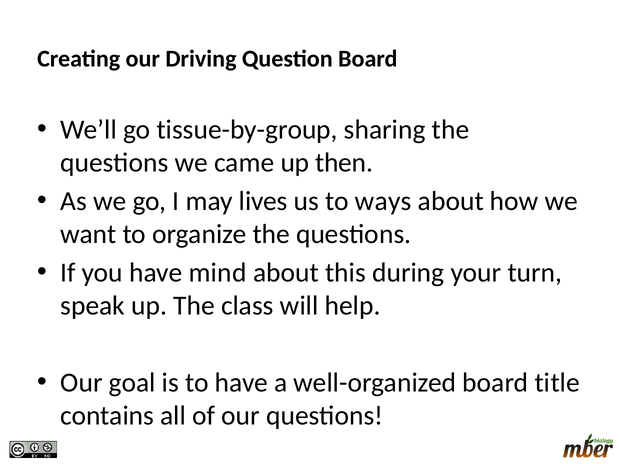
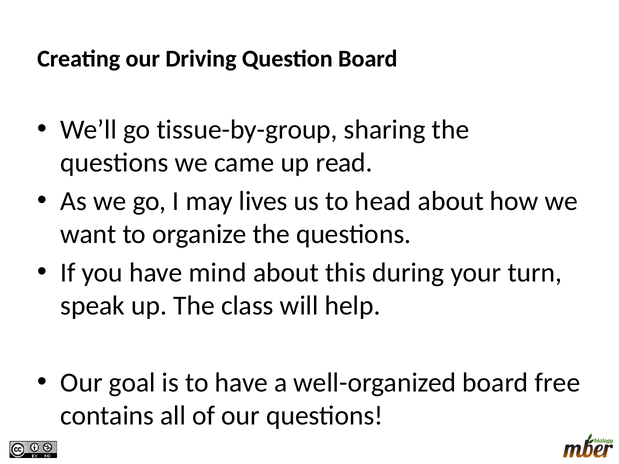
then: then -> read (344, 163)
ways: ways -> head (383, 201)
title: title -> free (557, 383)
